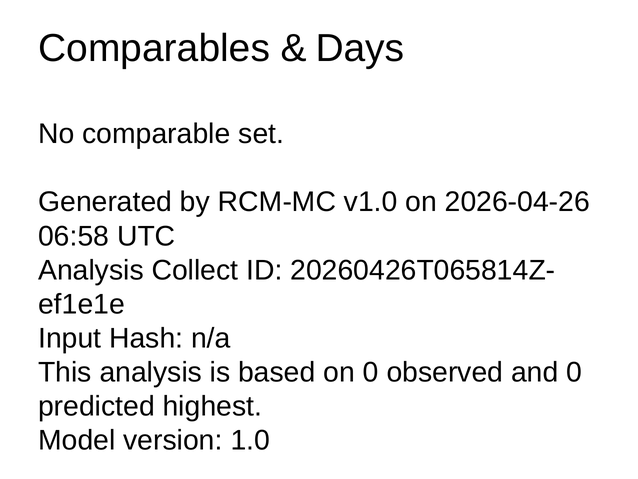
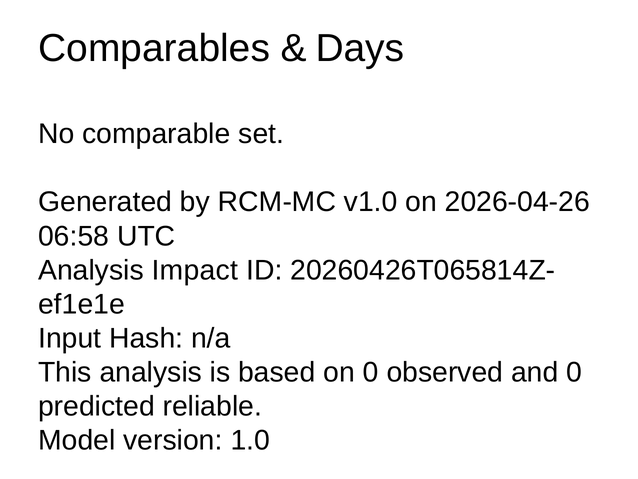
Collect: Collect -> Impact (195, 270)
highest: highest -> reliable (212, 406)
